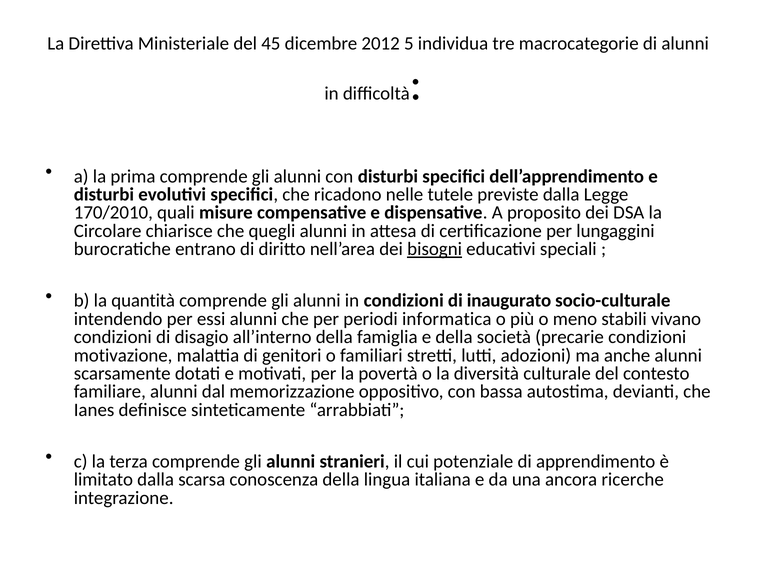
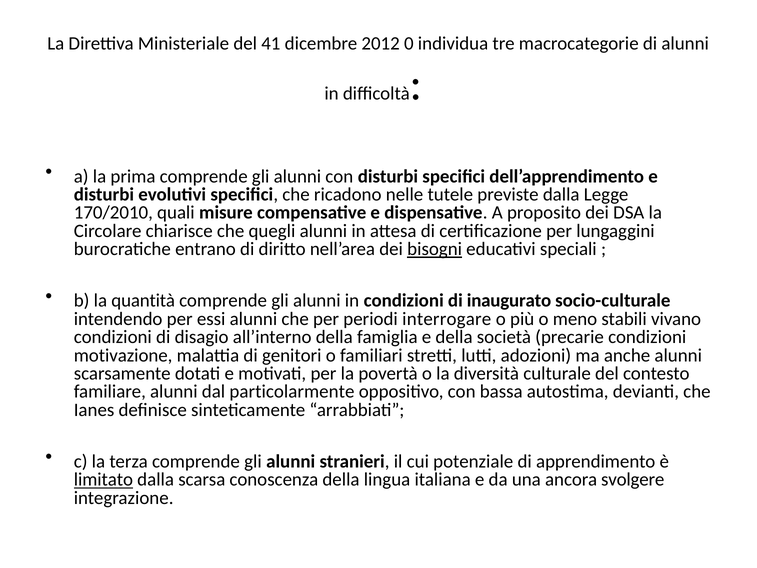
45: 45 -> 41 (271, 44)
5: 5 -> 0 (409, 44)
informatica: informatica -> interrogare (447, 319)
memorizzazione: memorizzazione -> particolarmente (292, 392)
limitato underline: none -> present (103, 479)
ricerche: ricerche -> svolgere (633, 479)
